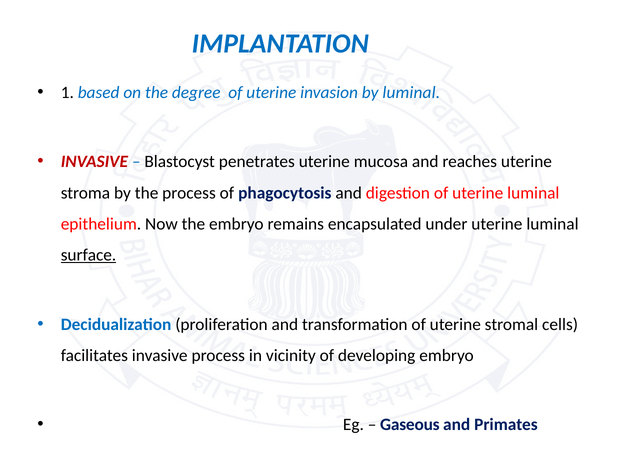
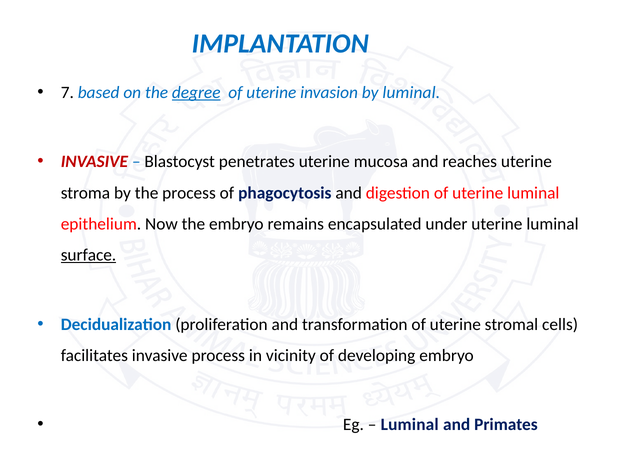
1: 1 -> 7 (67, 93)
degree underline: none -> present (196, 93)
Gaseous: Gaseous -> Luminal (410, 425)
